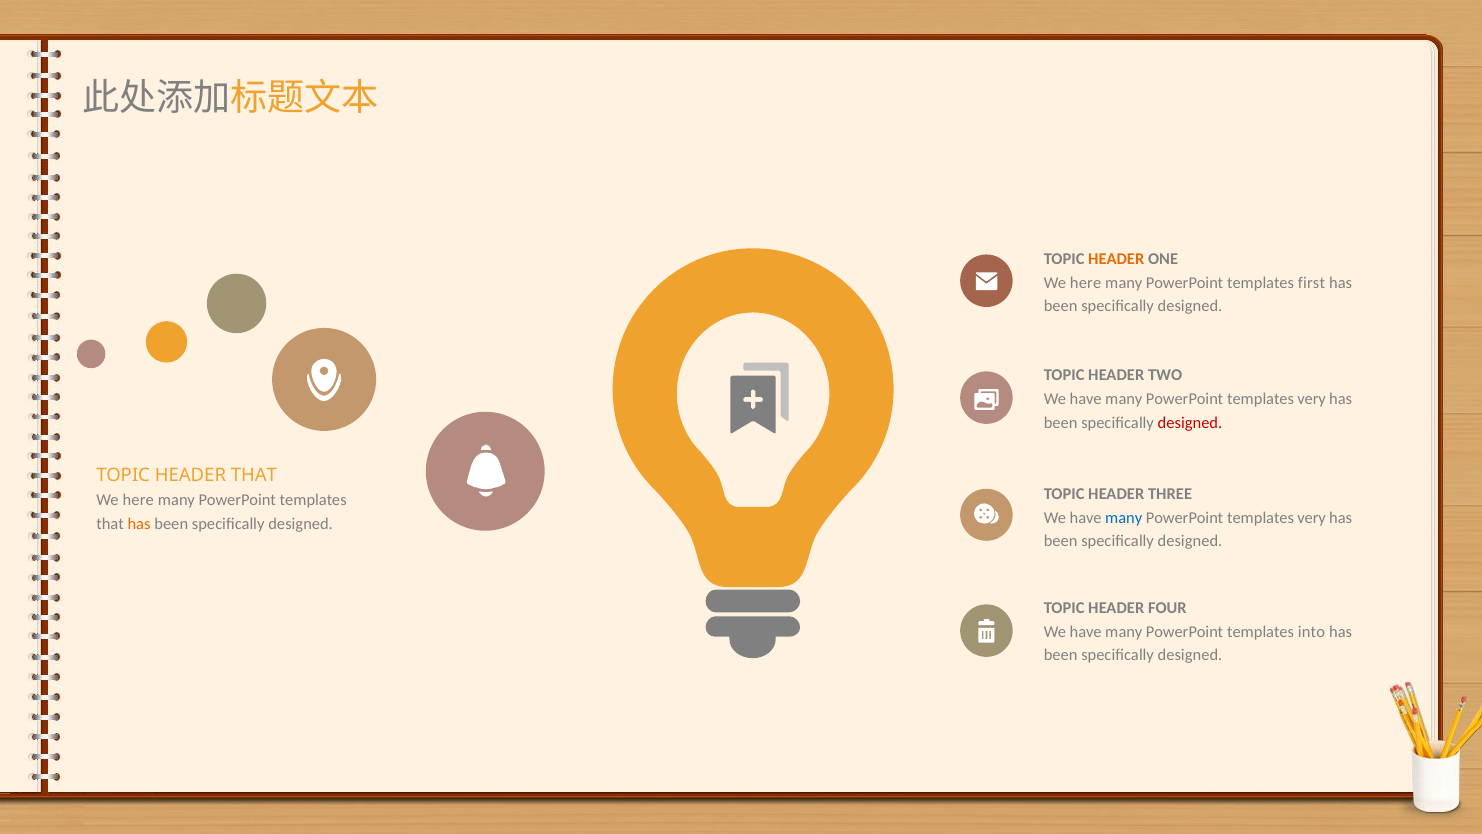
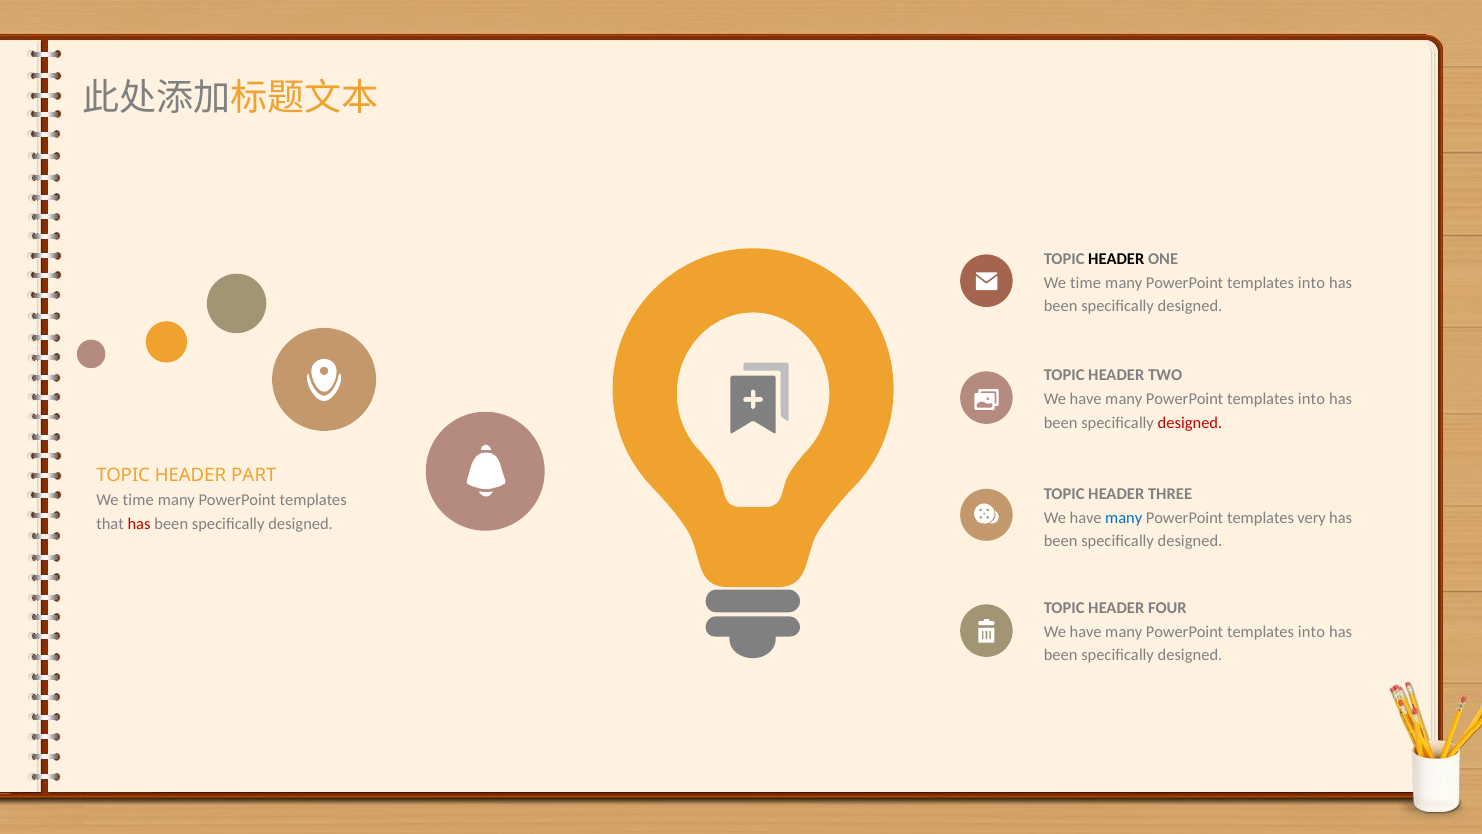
HEADER colour: orange -> black (1116, 259)
here: here -> time (1086, 283)
first: first -> into (1311, 283)
very: very -> into (1311, 399)
HEADER THAT: THAT -> PART (254, 475)
here: here -> time (138, 500)
has colour: orange -> red (139, 523)
